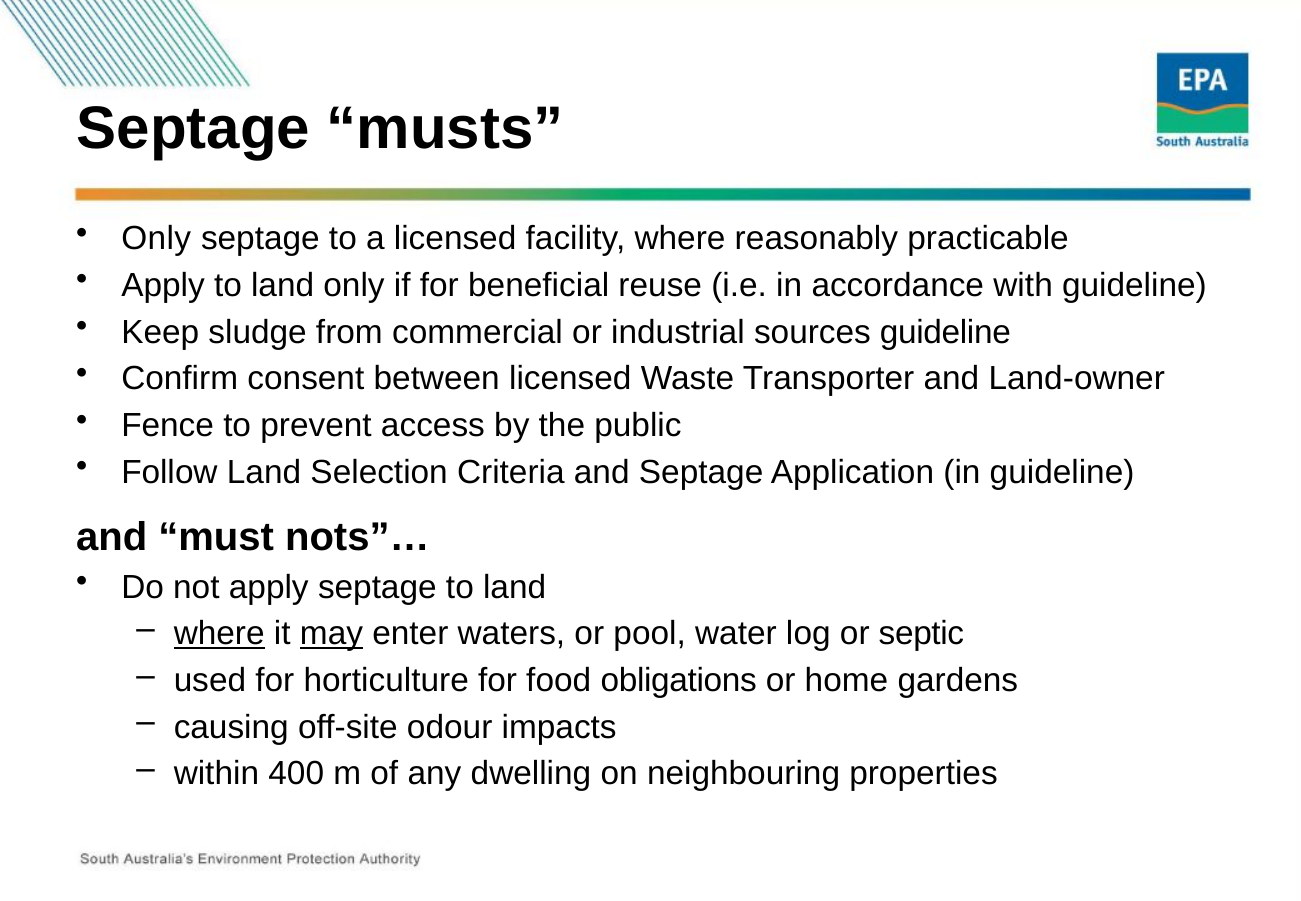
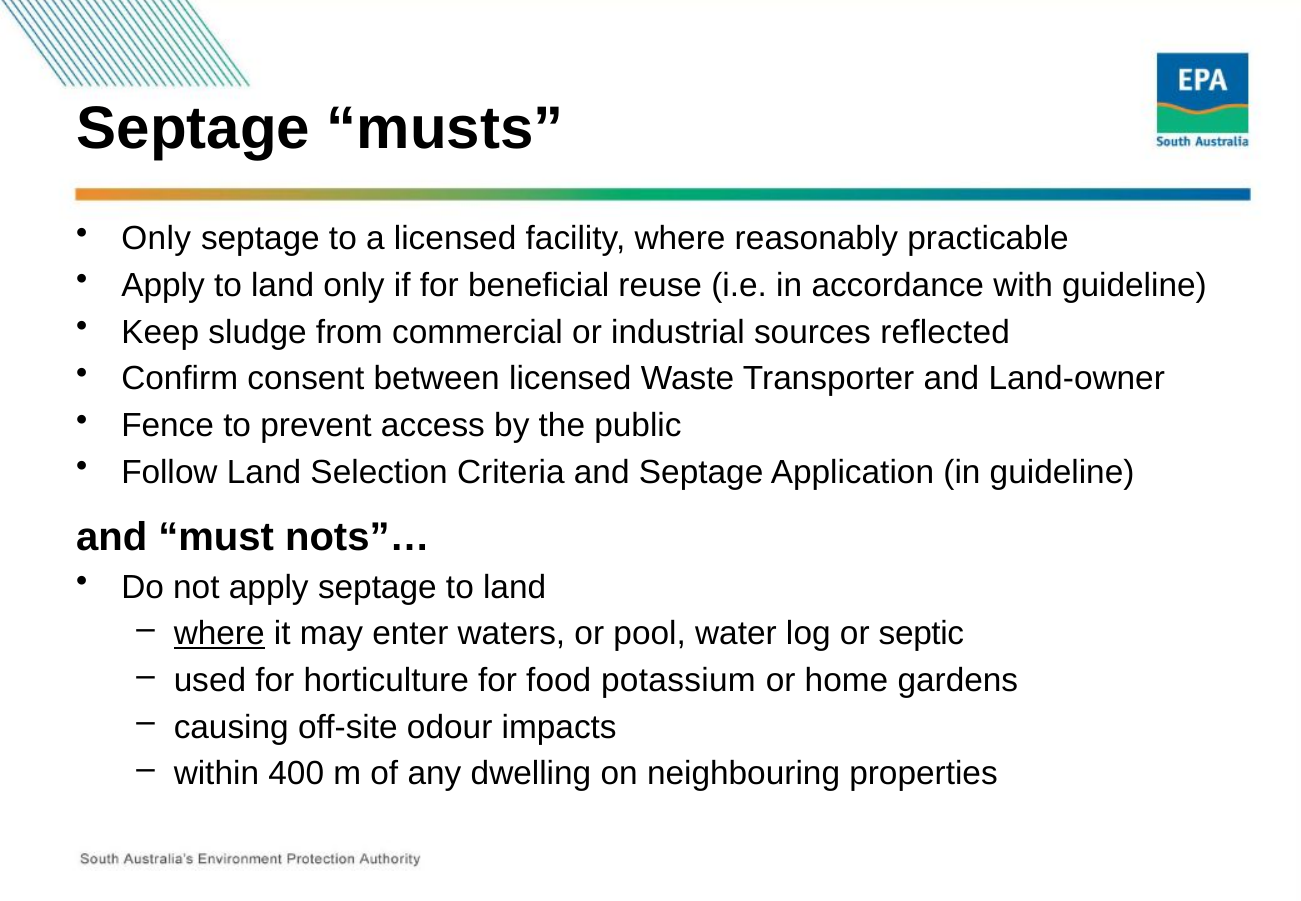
sources guideline: guideline -> reflected (945, 332)
may underline: present -> none (331, 634)
obligations: obligations -> potassium (678, 680)
